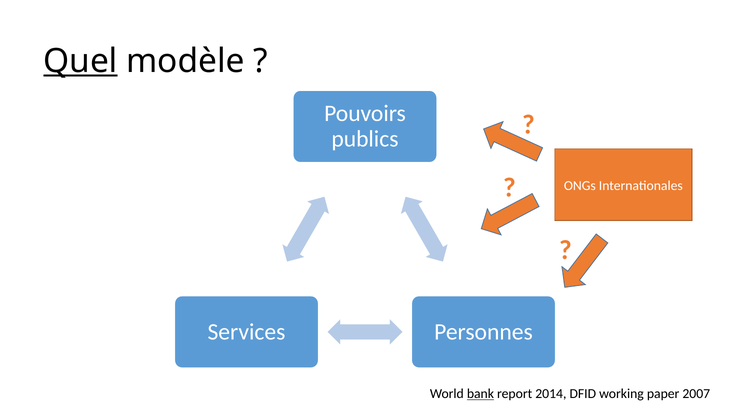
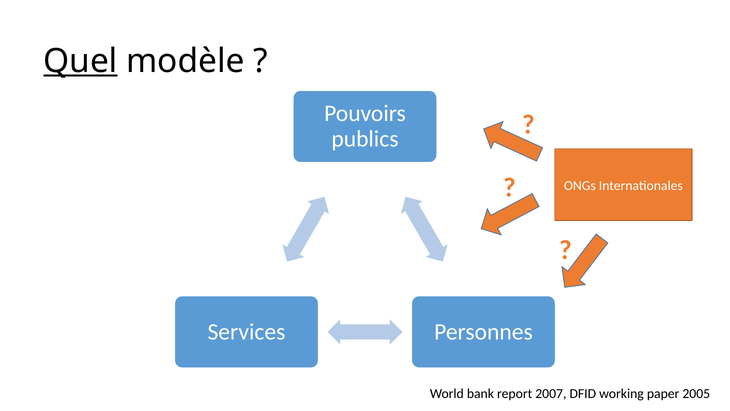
bank underline: present -> none (480, 394)
2014: 2014 -> 2007 (551, 394)
2007: 2007 -> 2005 (696, 394)
